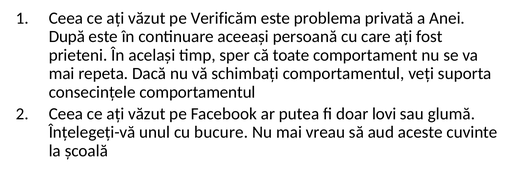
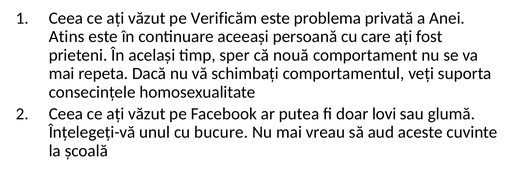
După: După -> Atins (67, 37)
toate: toate -> nouă (291, 55)
consecințele comportamentul: comportamentul -> homosexualitate (198, 92)
